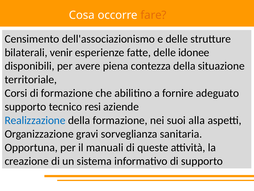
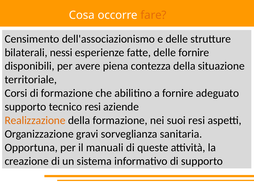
venir: venir -> nessi (61, 52)
delle idonee: idonee -> fornire (194, 52)
Realizzazione colour: blue -> orange (35, 120)
suoi alla: alla -> resi (197, 120)
